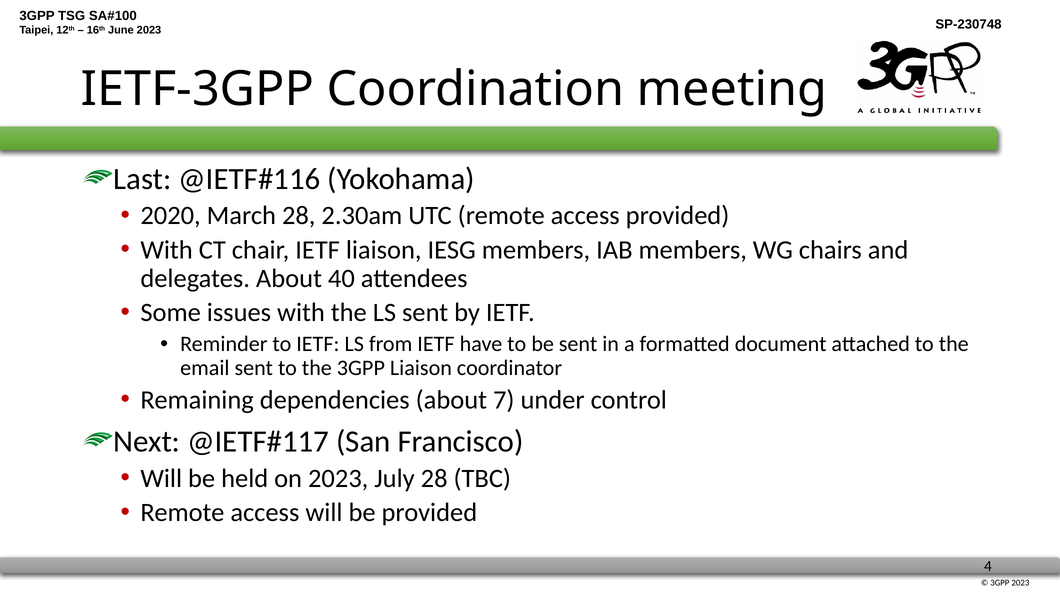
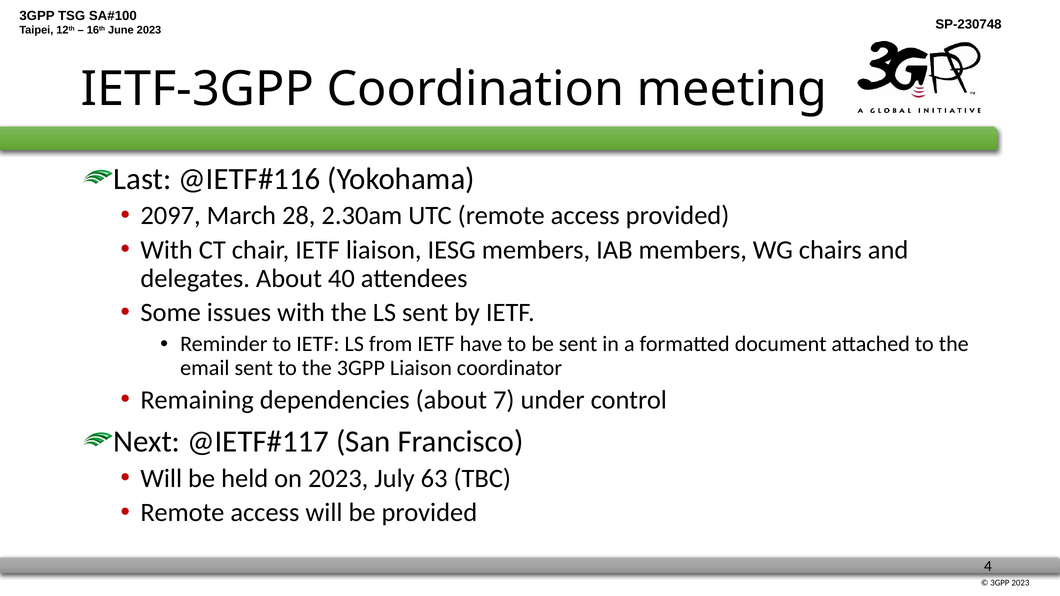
2020: 2020 -> 2097 (171, 216)
July 28: 28 -> 63 (434, 478)
